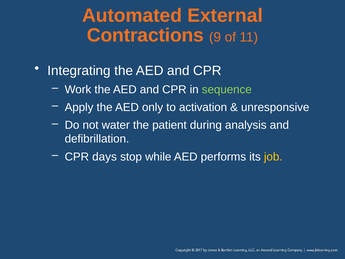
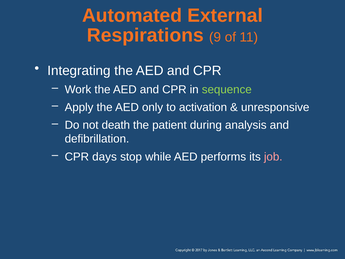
Contractions: Contractions -> Respirations (145, 35)
water: water -> death (116, 125)
job colour: yellow -> pink (273, 157)
